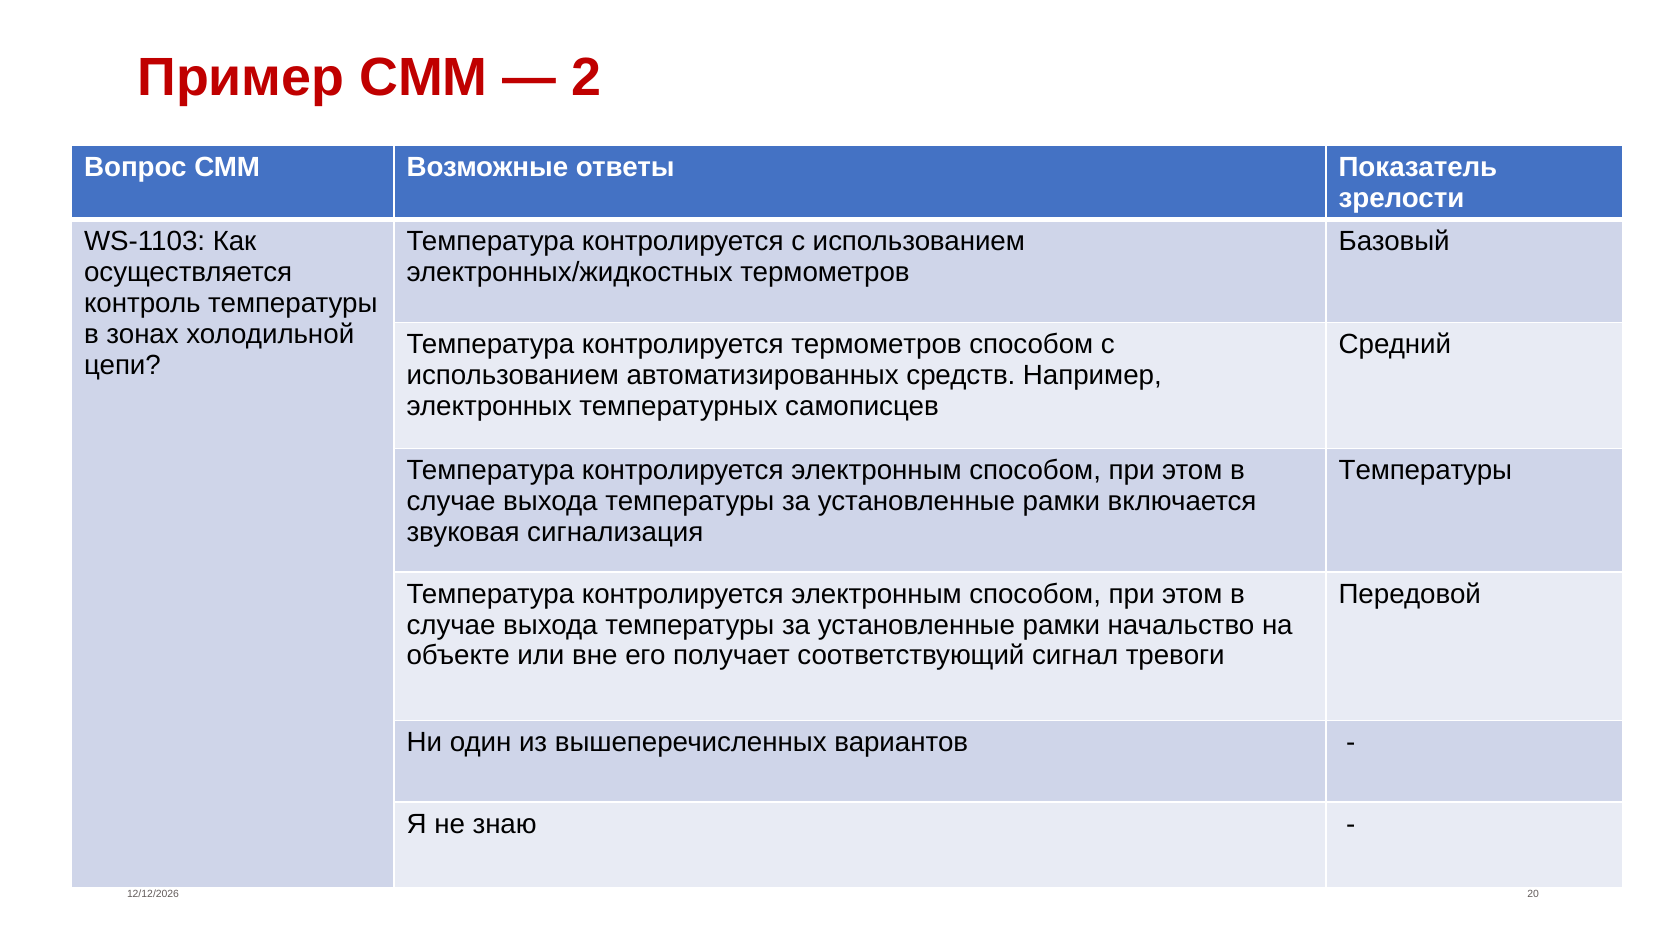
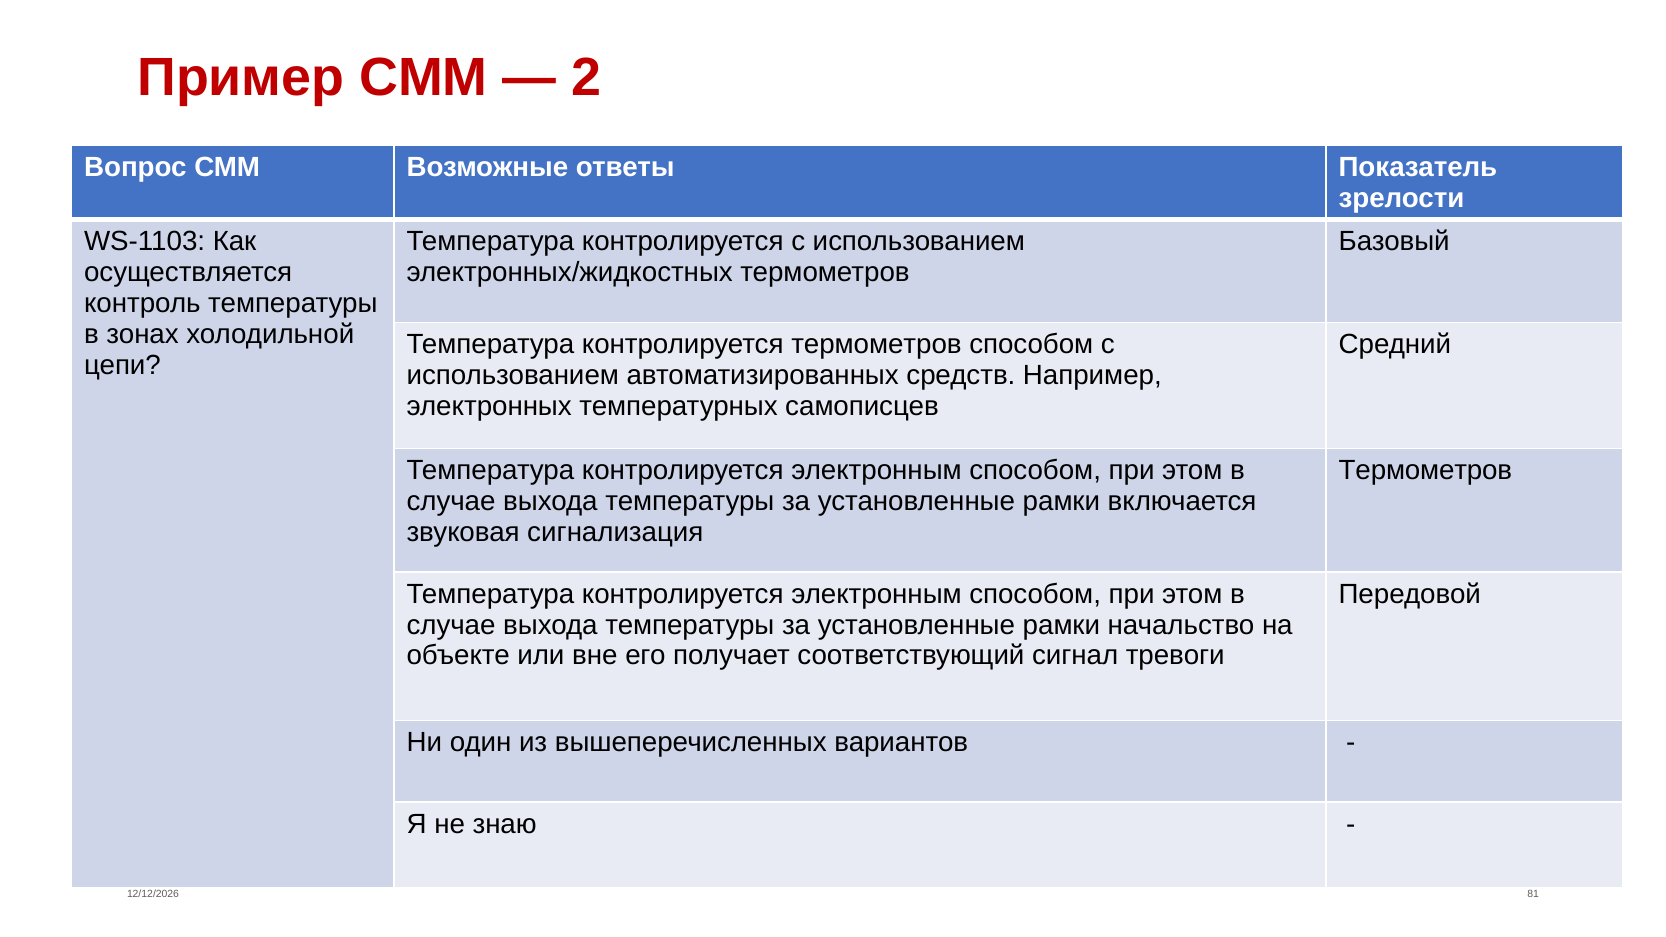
Температуры: Температуры -> Термометров (1425, 471)
20: 20 -> 81 (1533, 894)
